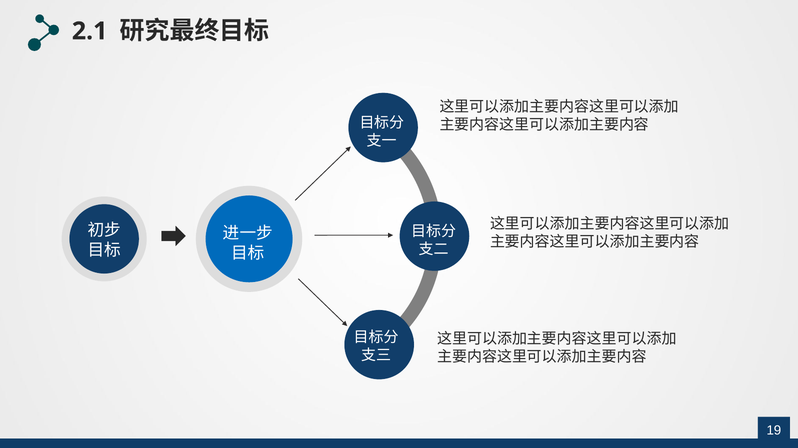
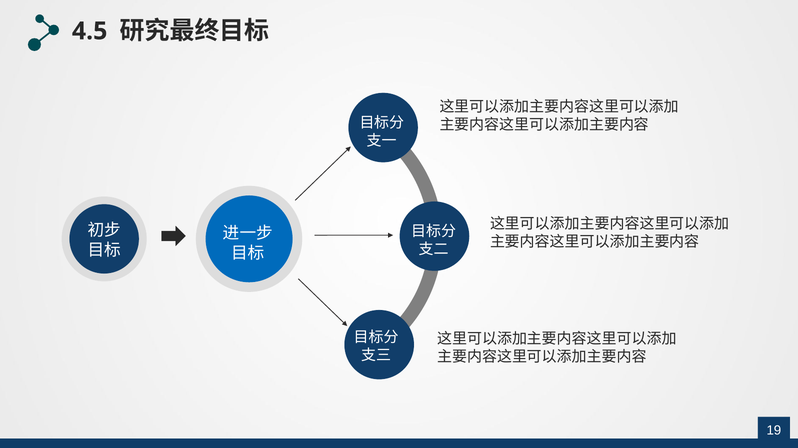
2.1: 2.1 -> 4.5 (90, 31)
